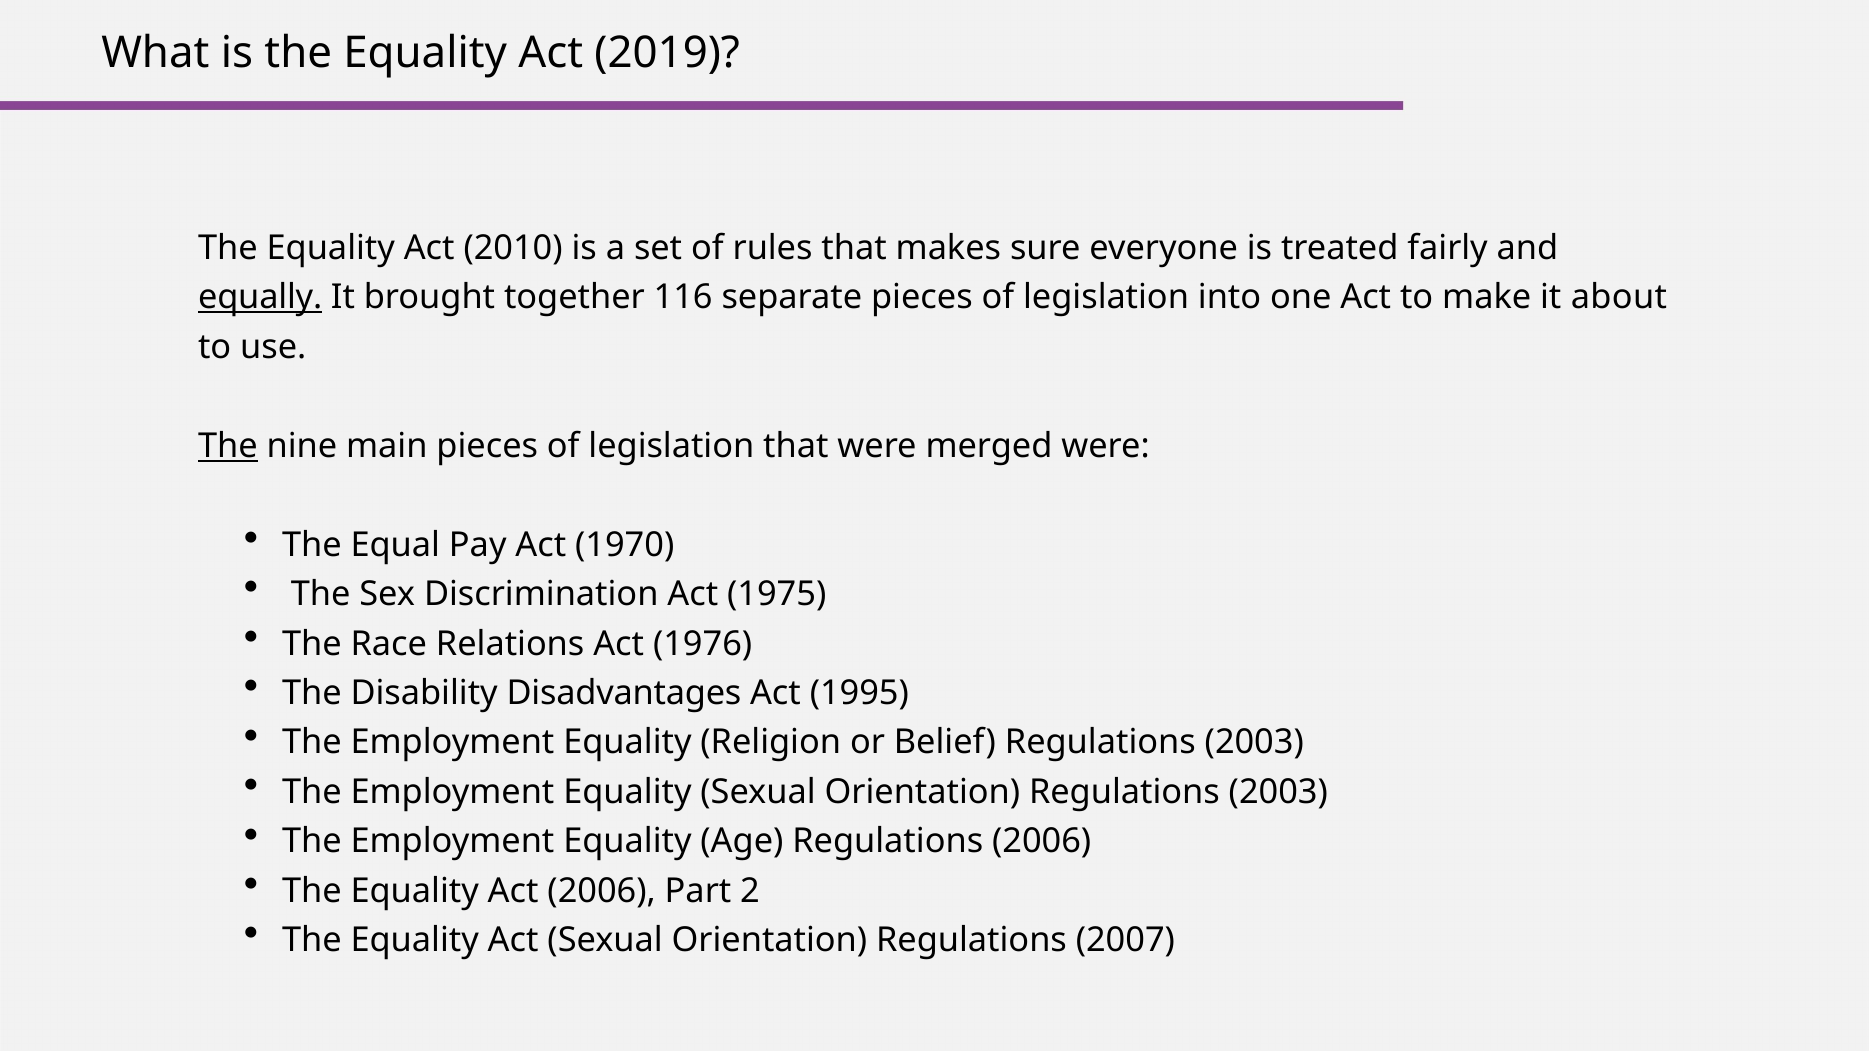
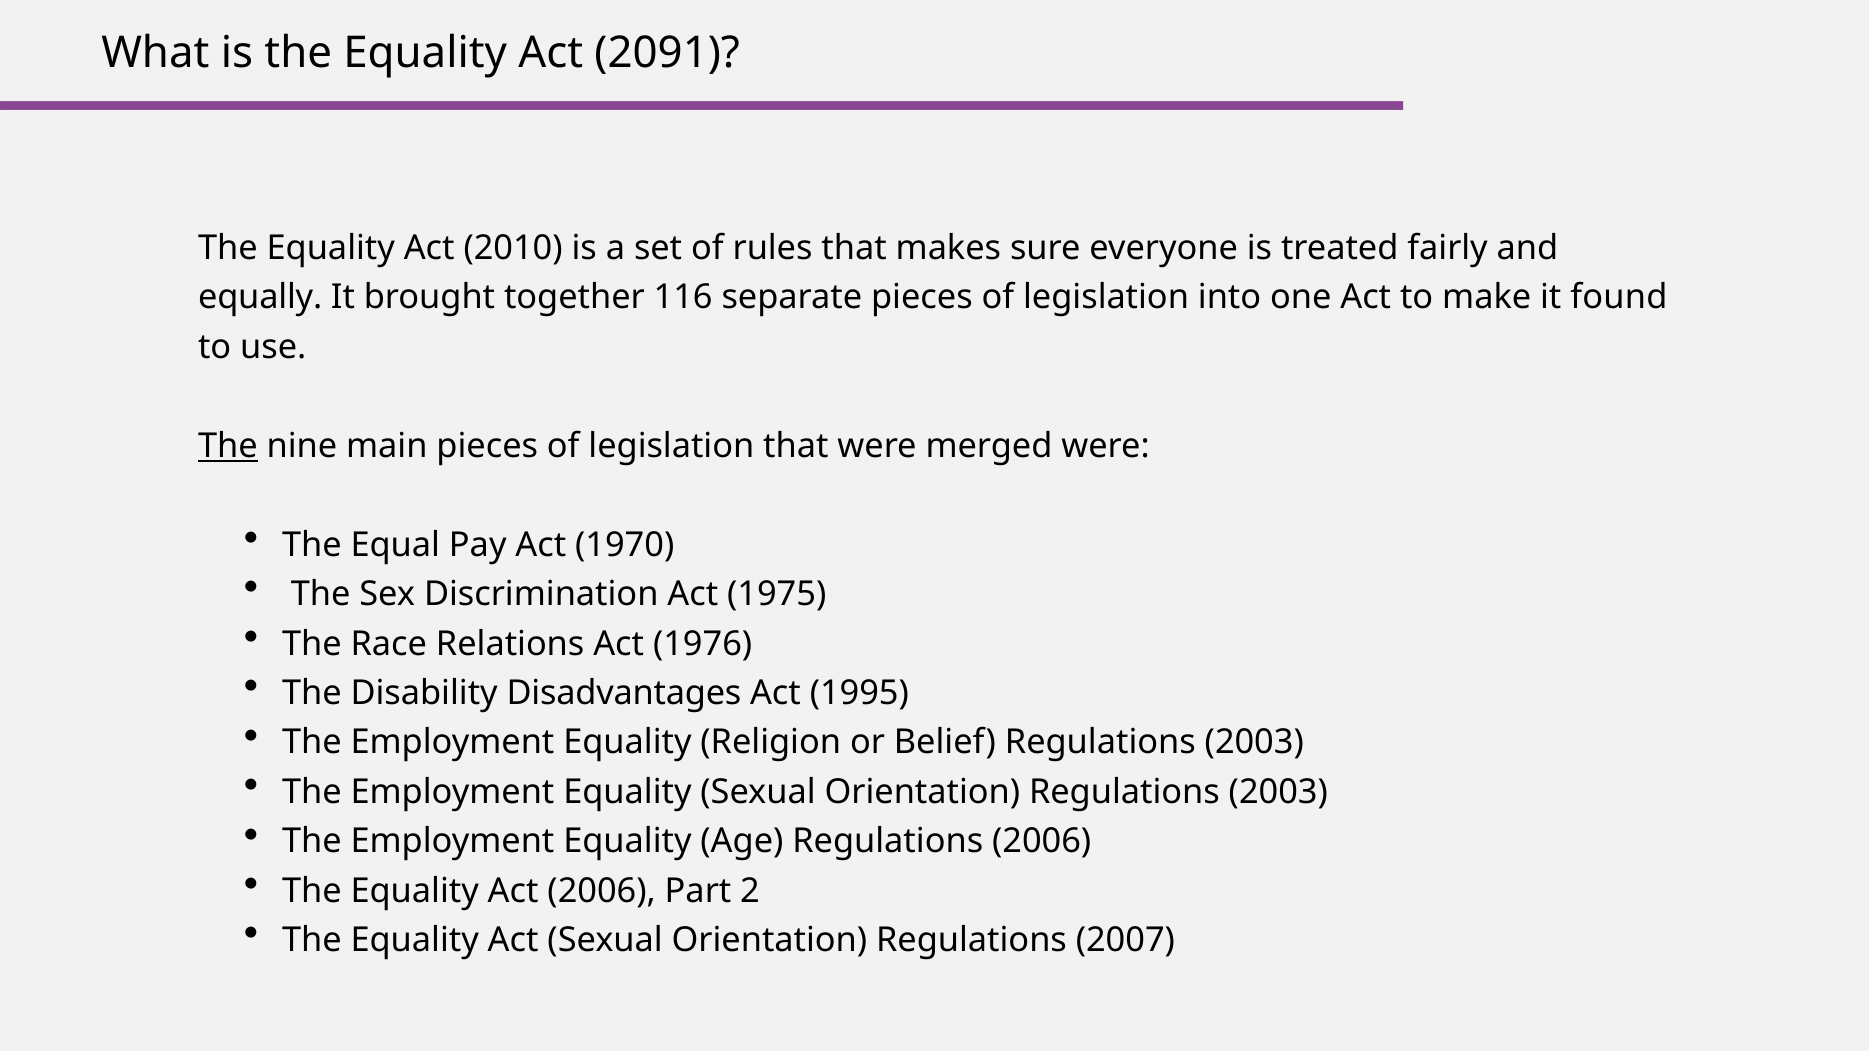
2019: 2019 -> 2091 (667, 53)
equally underline: present -> none (260, 298)
about: about -> found (1619, 298)
